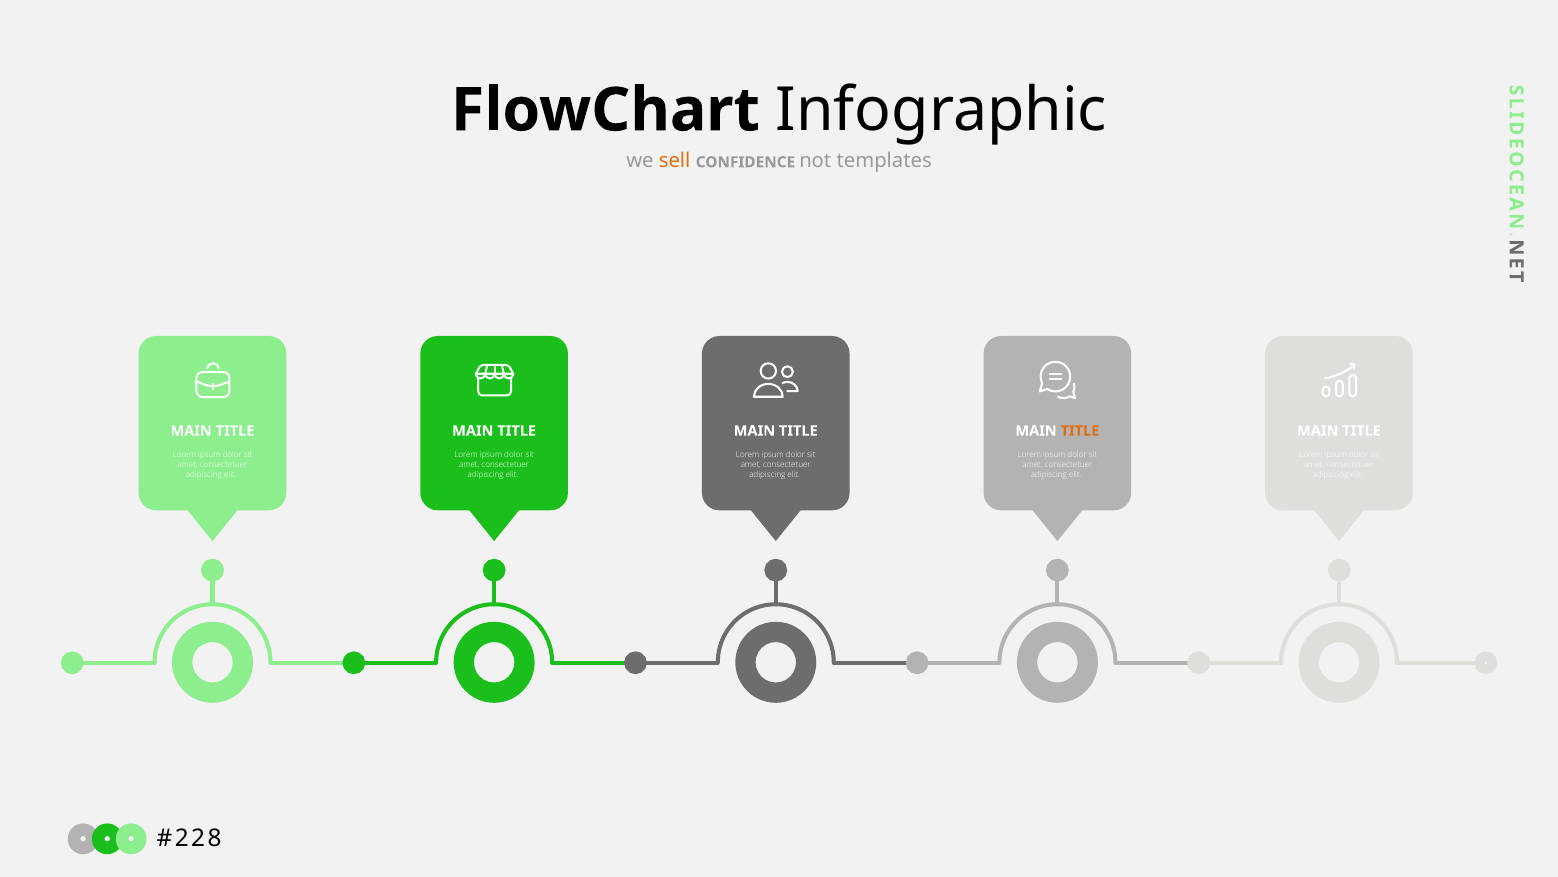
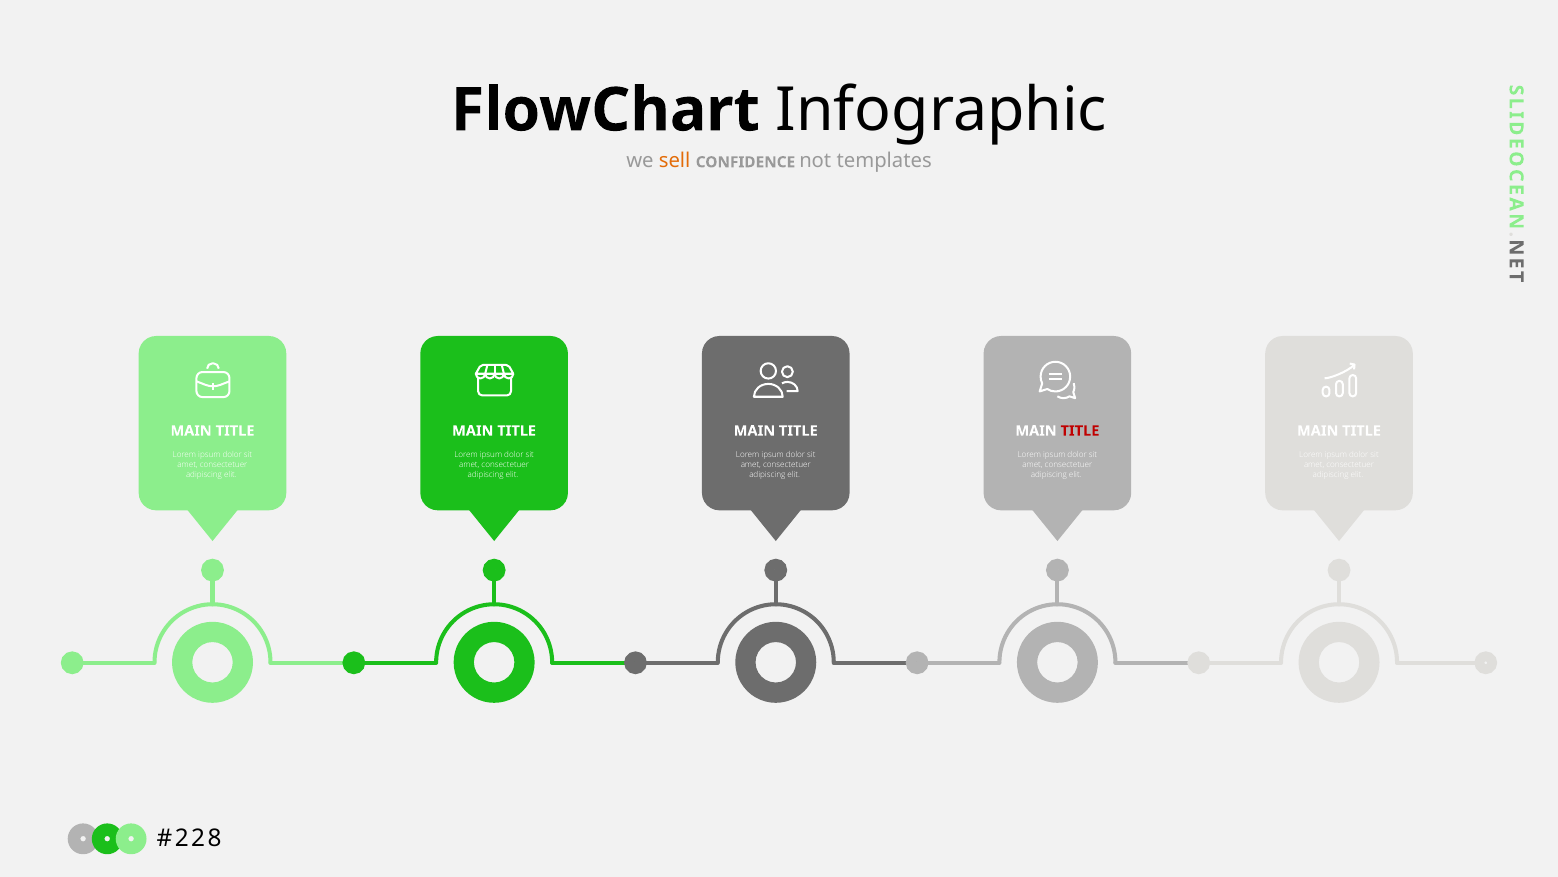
TITLE colour: orange -> red (1080, 431)
